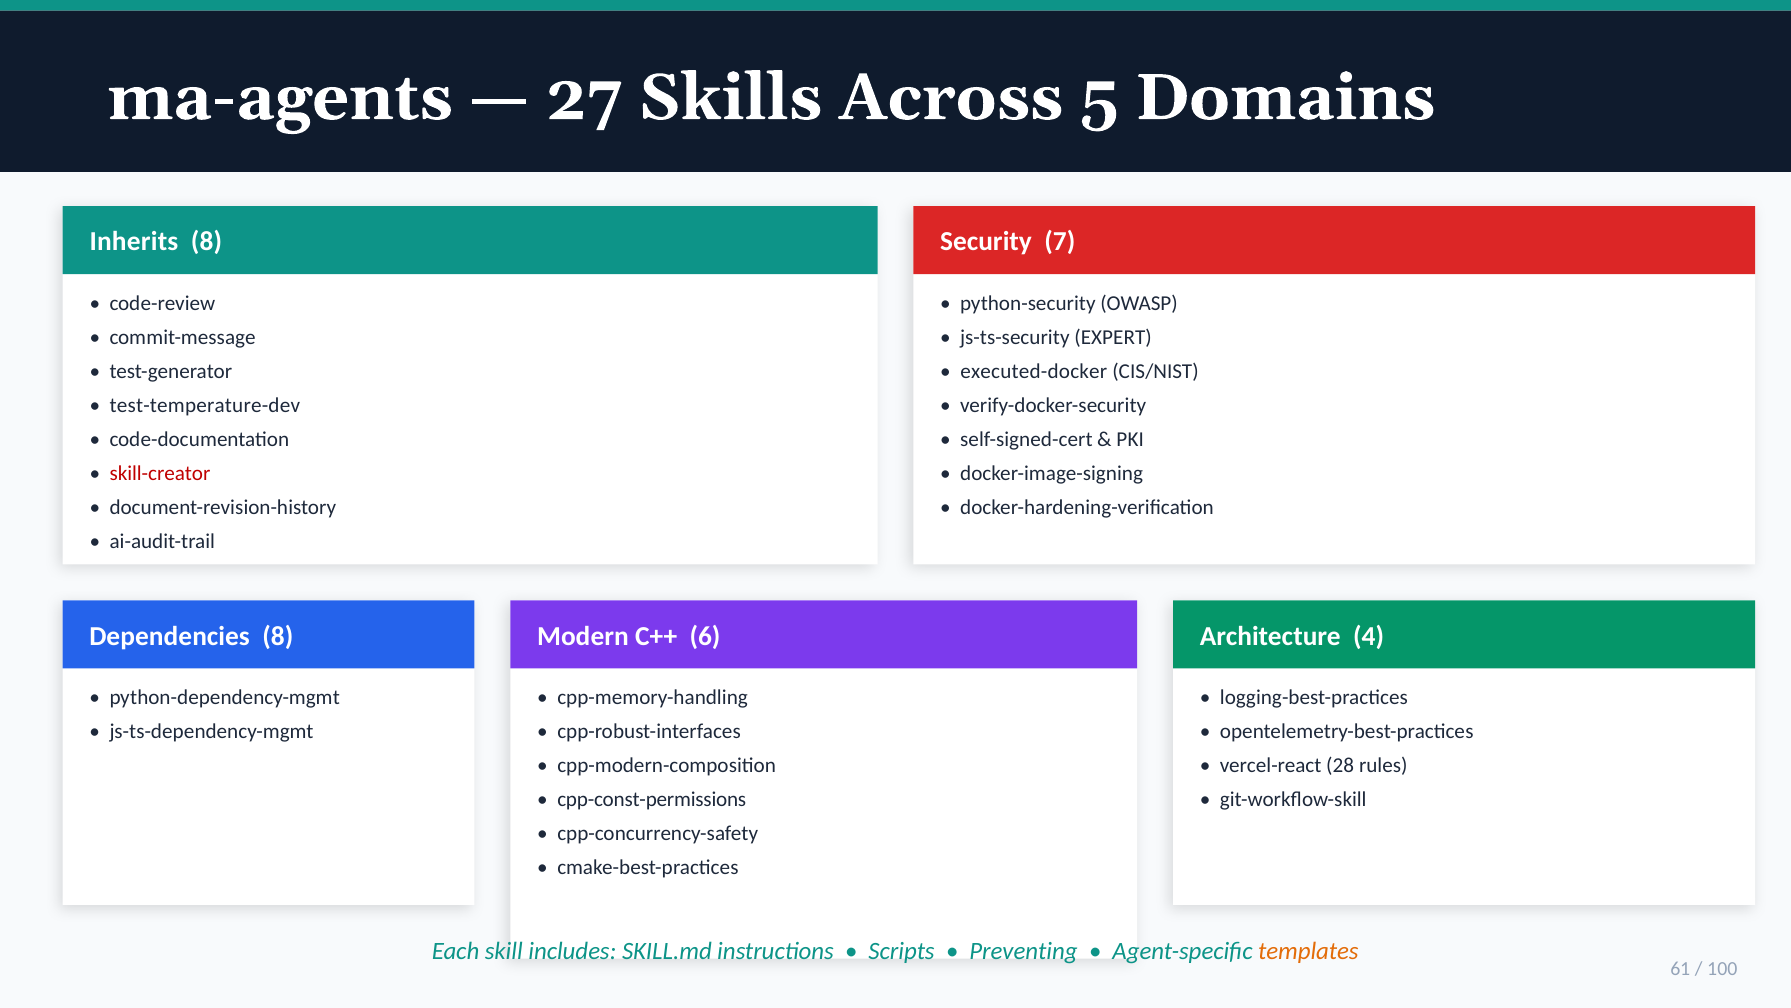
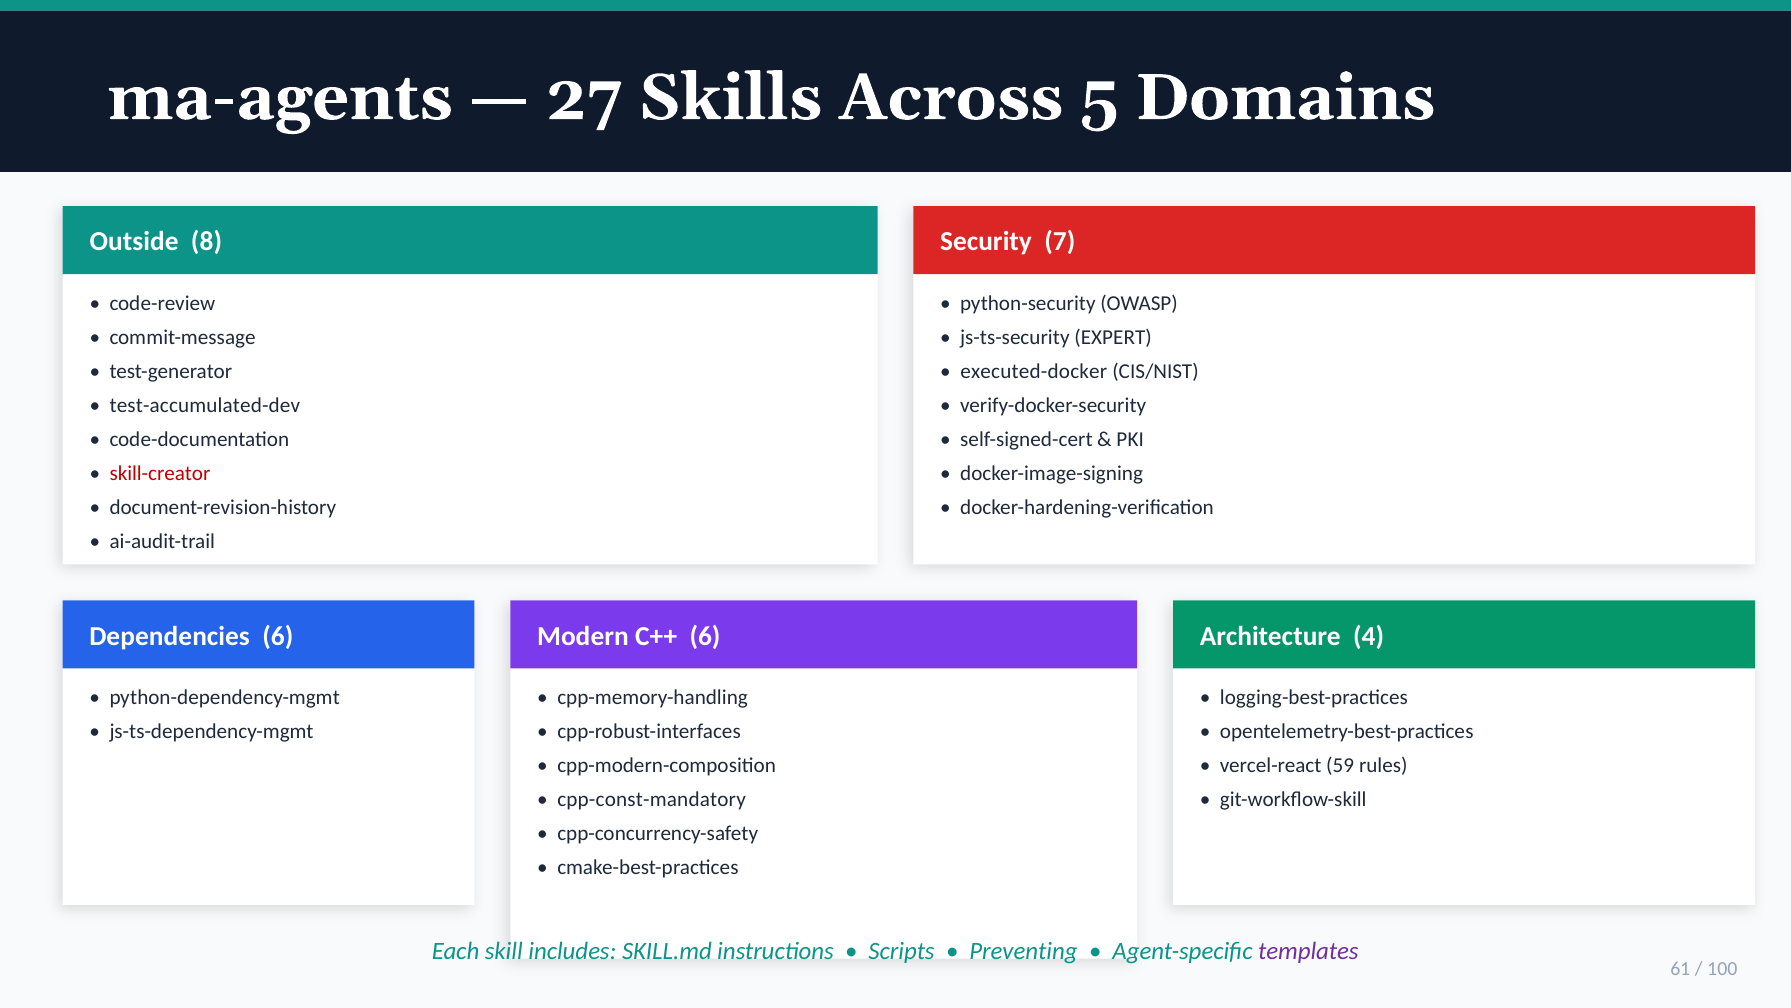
Inherits: Inherits -> Outside (134, 242)
test-temperature-dev: test-temperature-dev -> test-accumulated-dev (205, 405)
Dependencies 8: 8 -> 6 (278, 636)
28: 28 -> 59 (1340, 765)
cpp-const-permissions: cpp-const-permissions -> cpp-const-mandatory (652, 799)
templates colour: orange -> purple (1308, 951)
